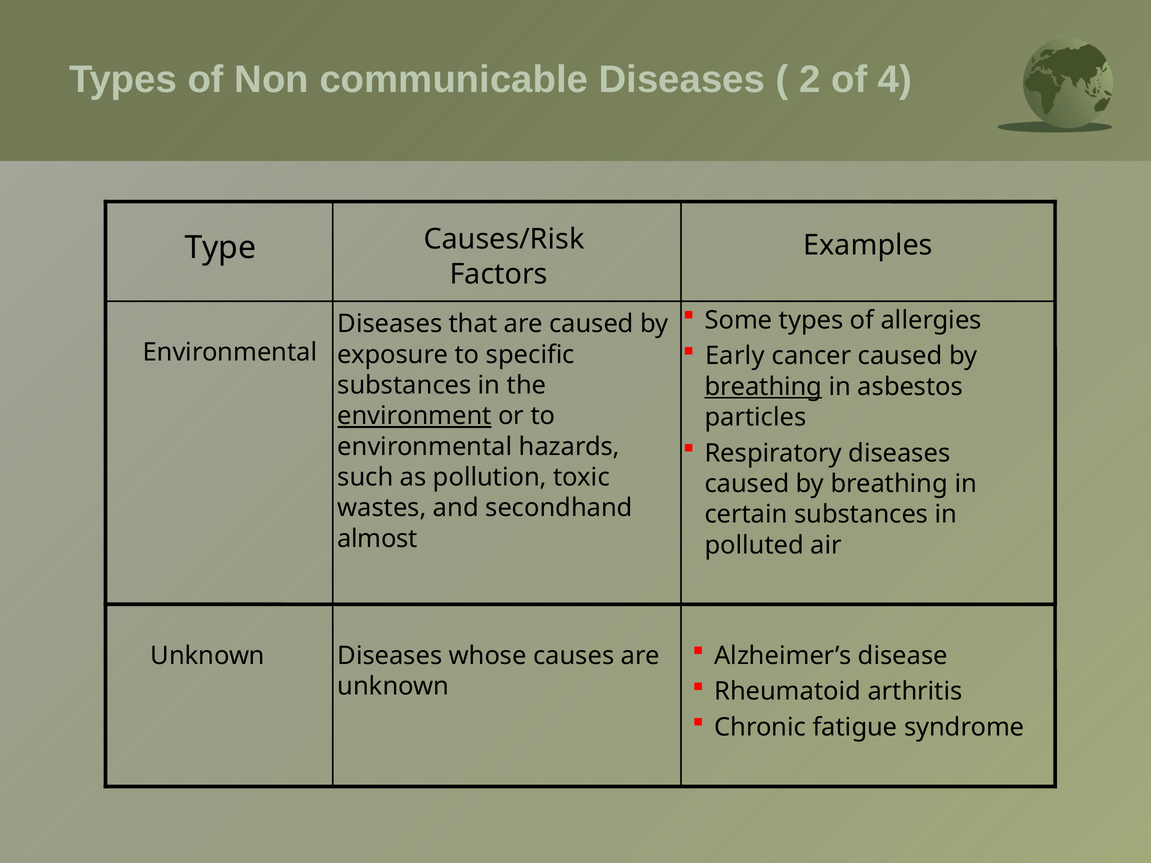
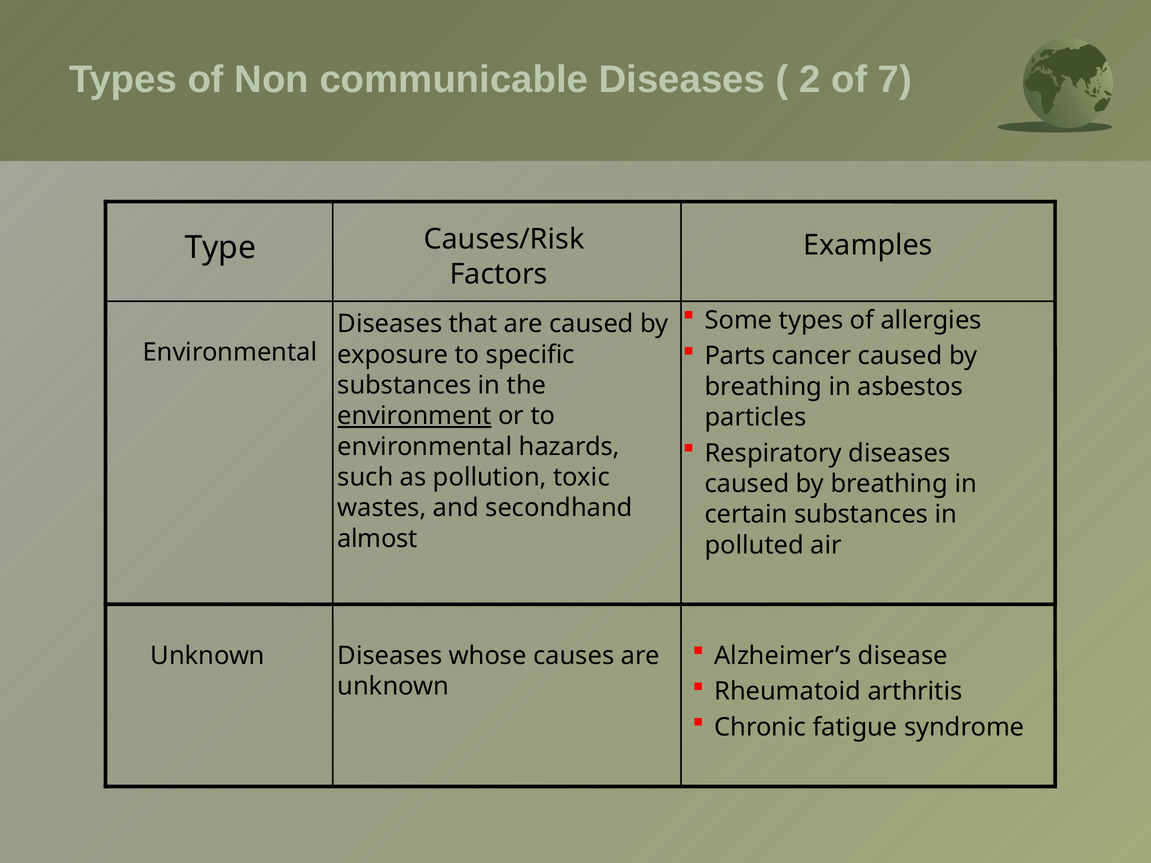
4: 4 -> 7 (895, 80)
Early: Early -> Parts (735, 356)
breathing underline: present -> none (763, 387)
